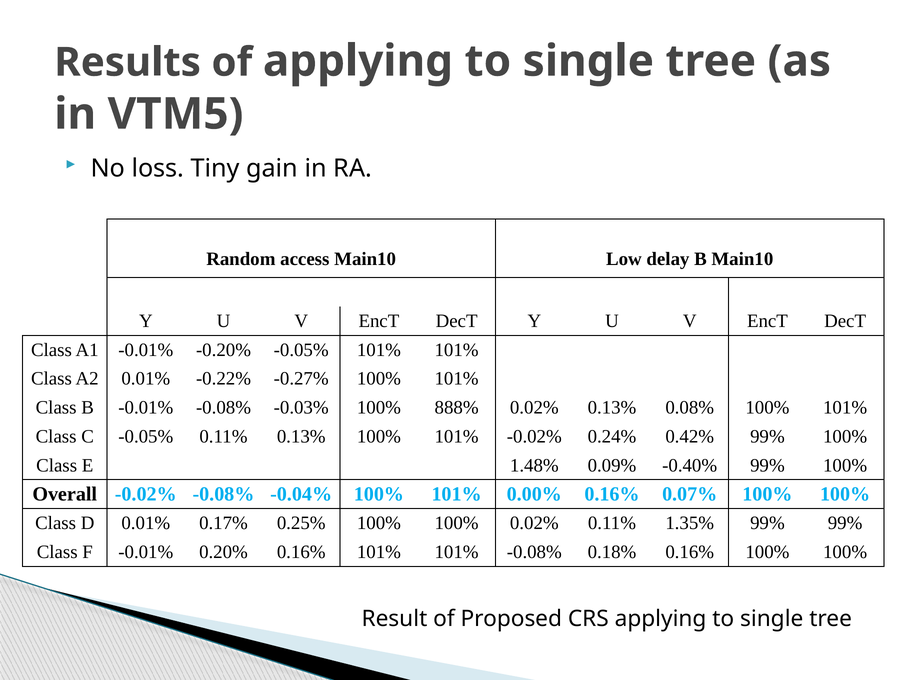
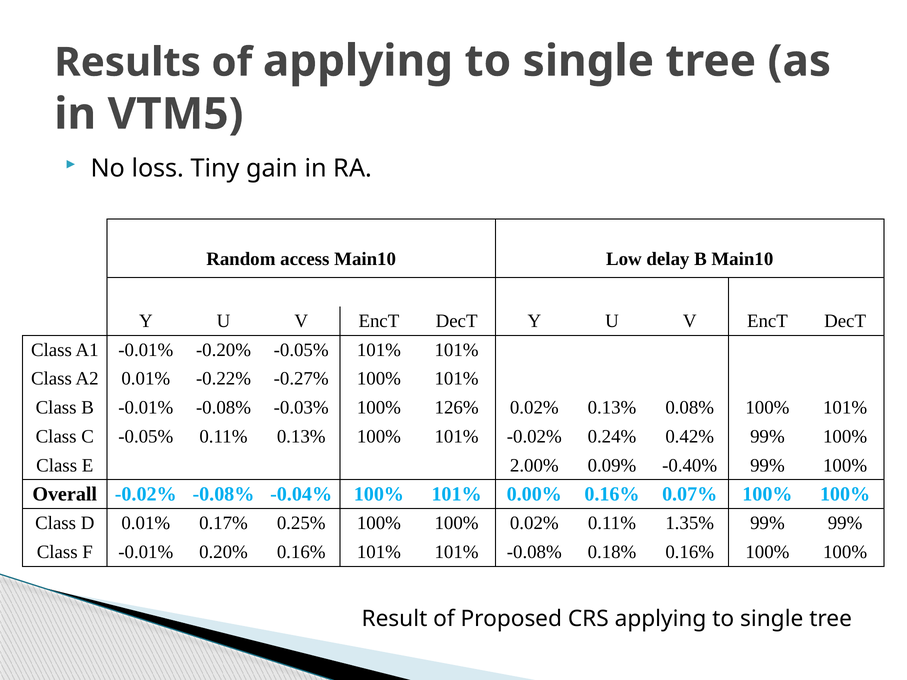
888%: 888% -> 126% (457, 408)
1.48%: 1.48% -> 2.00% (534, 466)
